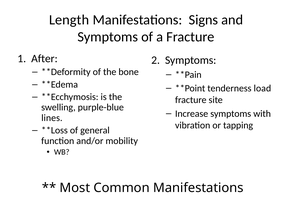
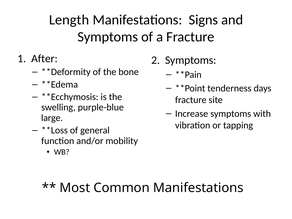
load: load -> days (263, 88)
lines: lines -> large (52, 118)
